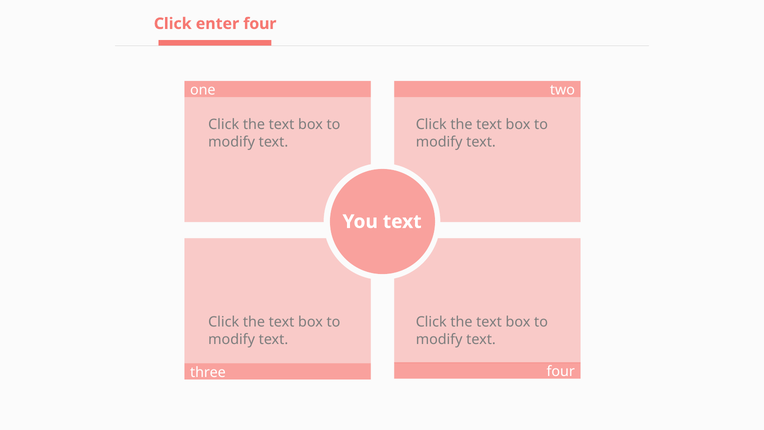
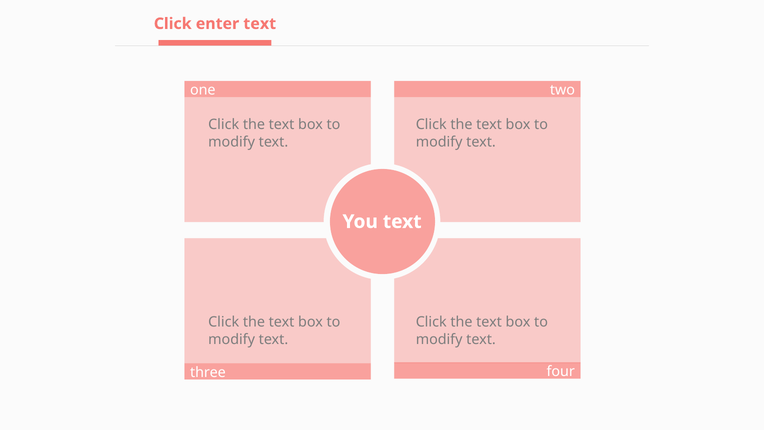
enter four: four -> text (260, 24)
